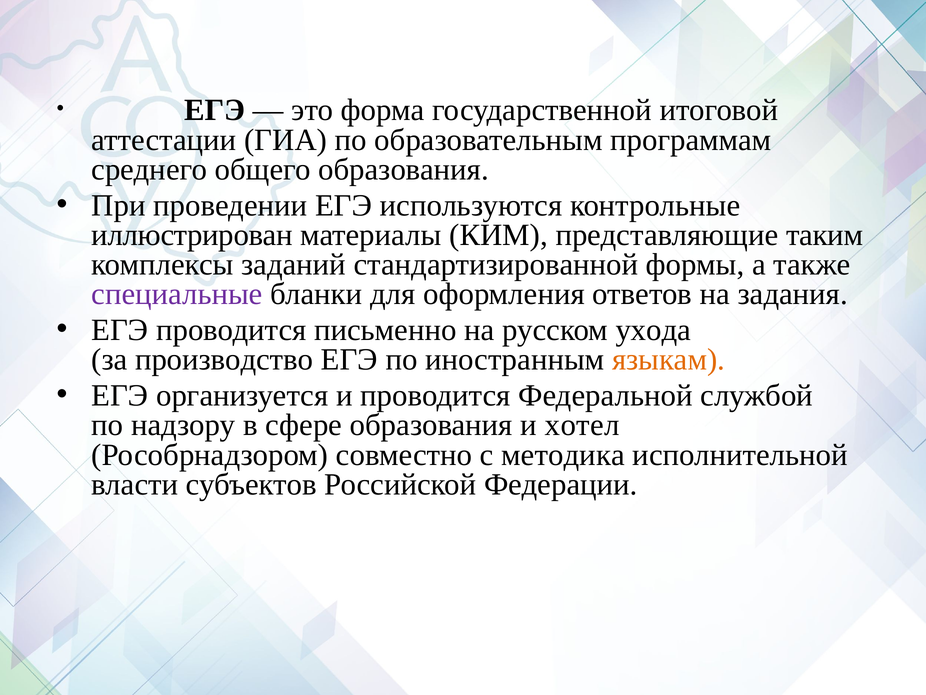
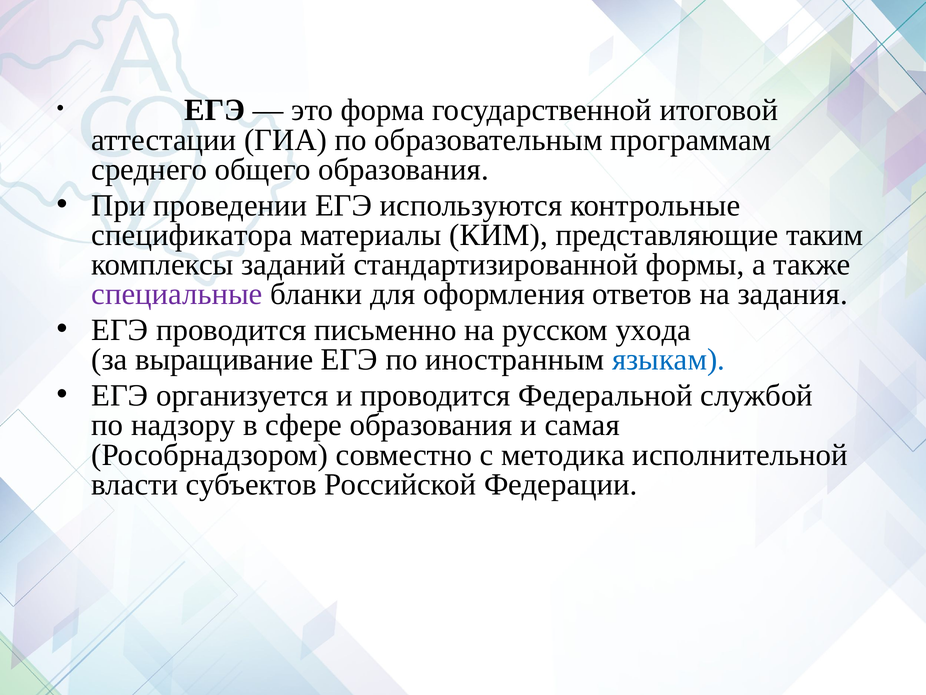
иллюстрирован: иллюстрирован -> спецификатора (192, 235)
производство: производство -> выращивание (224, 360)
языкам colour: orange -> blue (669, 360)
хотел: хотел -> самая (582, 425)
